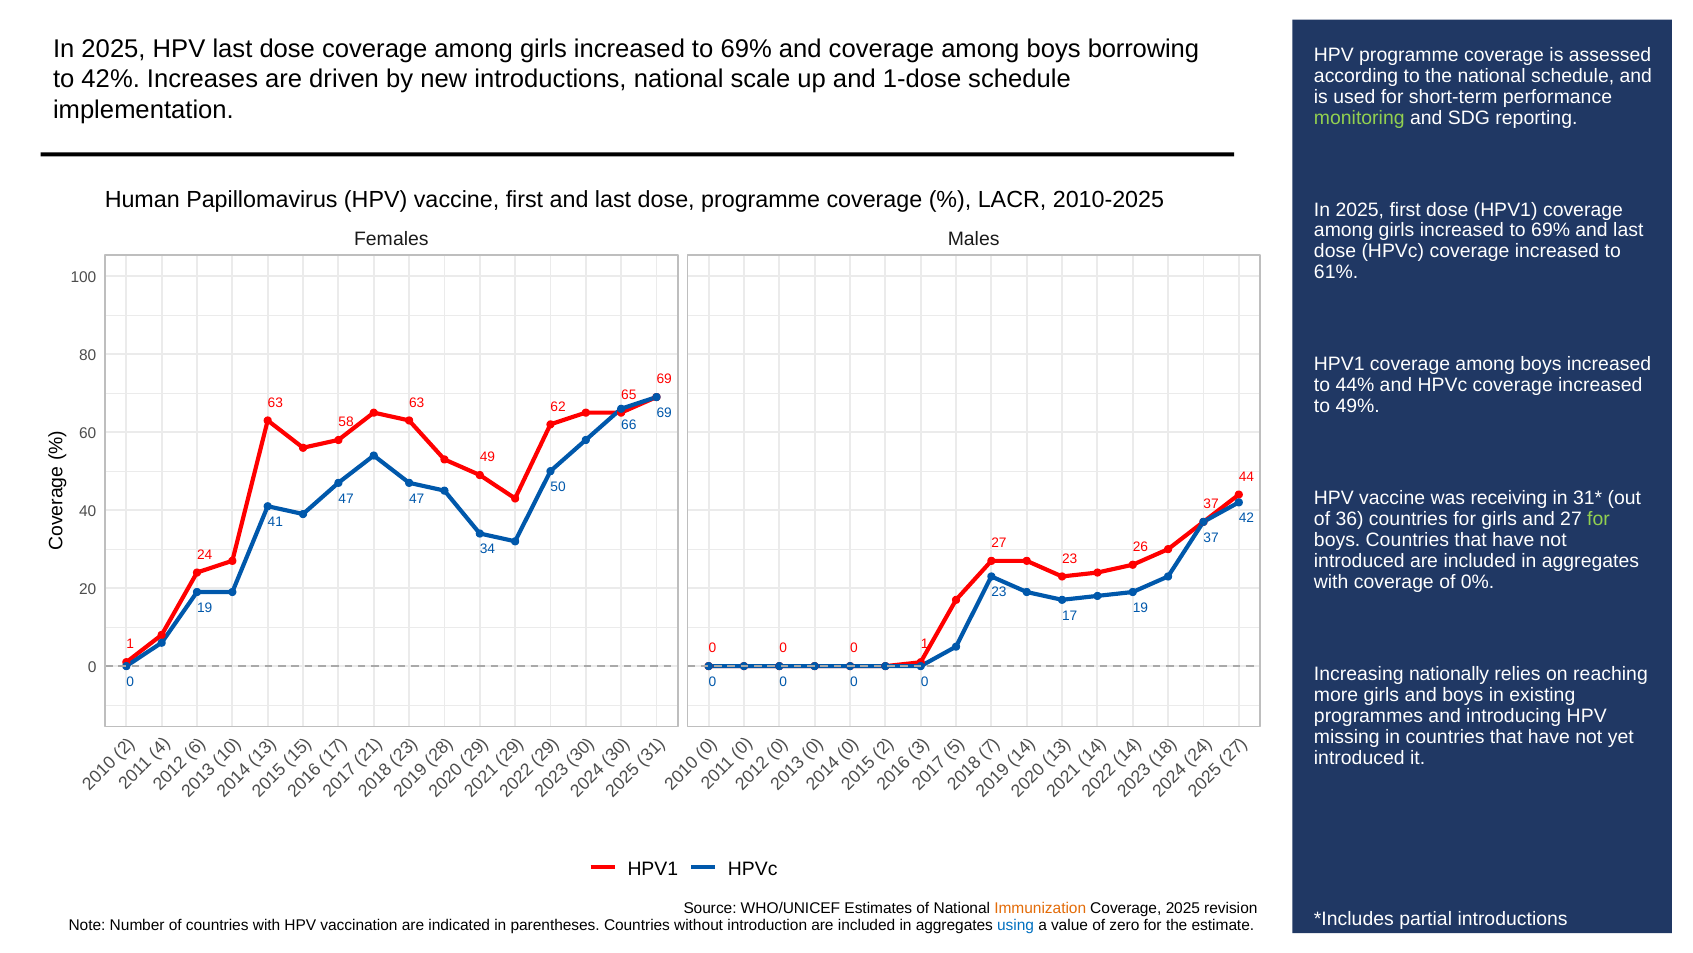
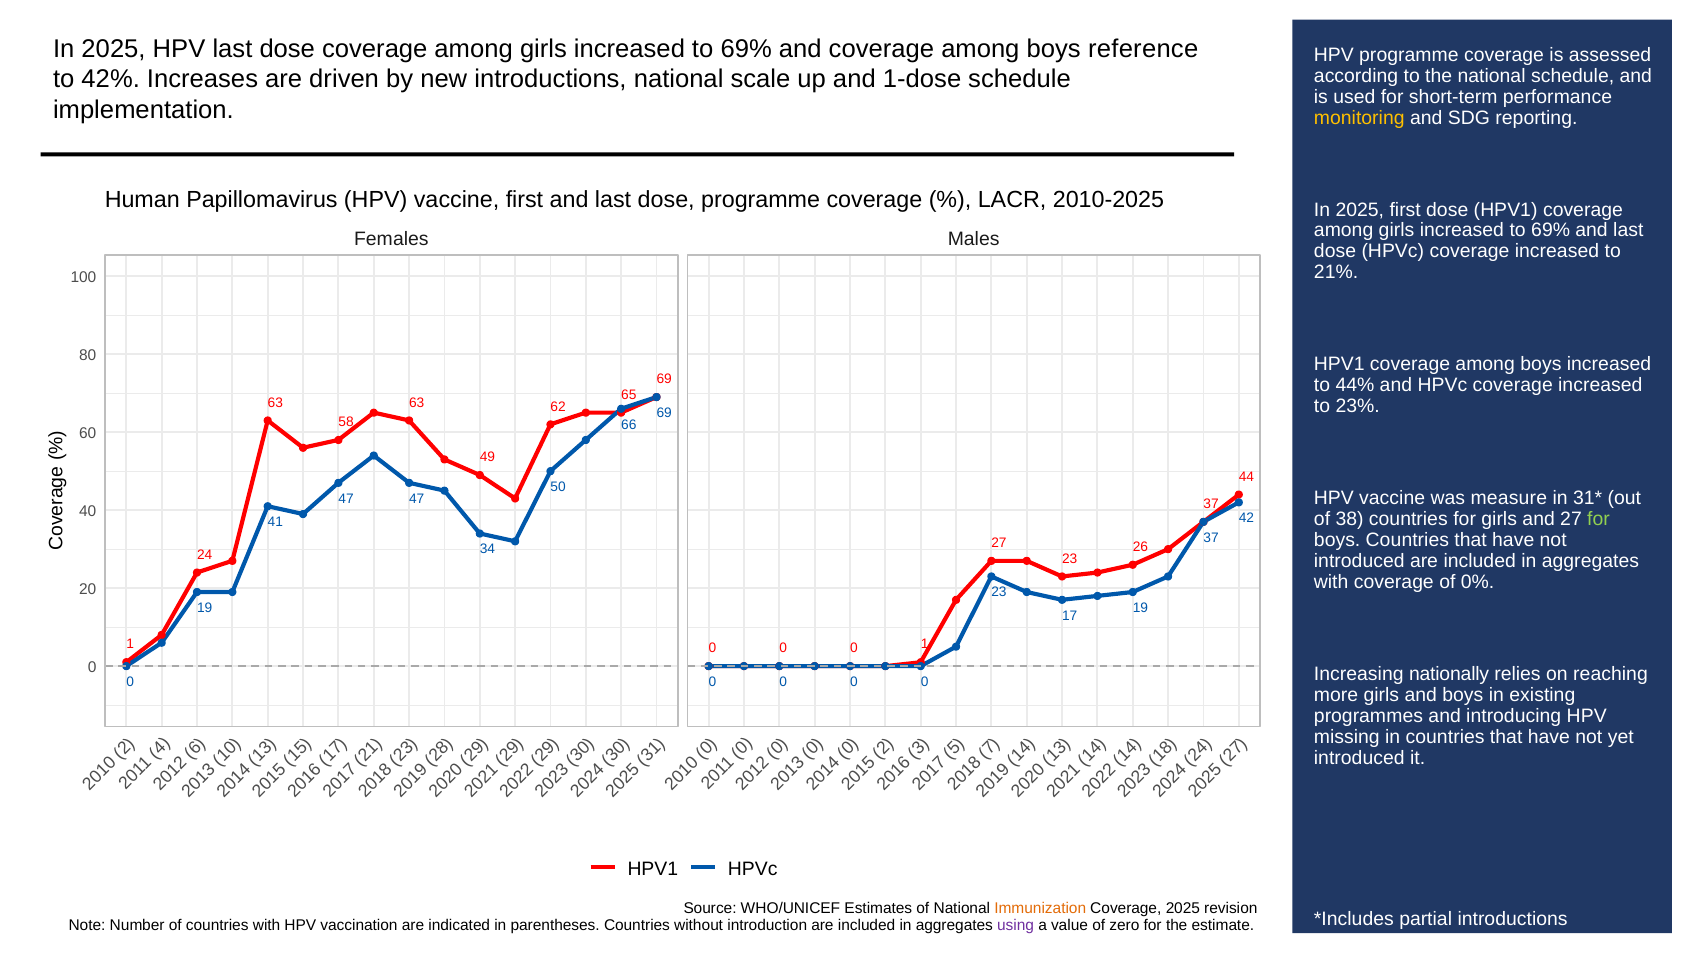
borrowing: borrowing -> reference (1143, 49)
monitoring colour: light green -> yellow (1359, 118)
61%: 61% -> 21% (1336, 272)
49%: 49% -> 23% (1358, 406)
receiving: receiving -> measure (1509, 498)
36: 36 -> 38 (1350, 519)
using colour: blue -> purple (1016, 925)
